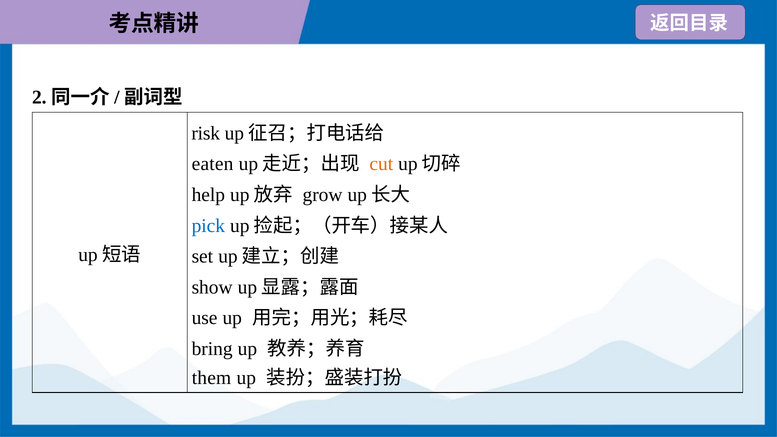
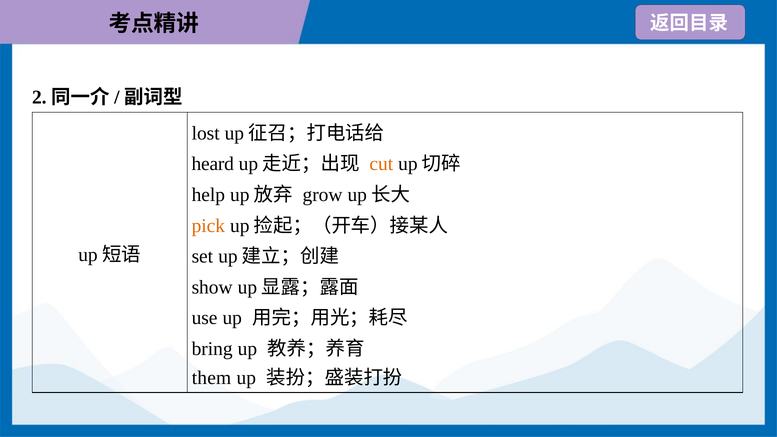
risk: risk -> lost (206, 133)
eaten: eaten -> heard (213, 164)
pick colour: blue -> orange (208, 226)
